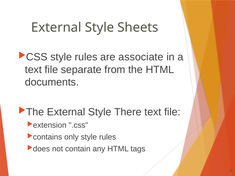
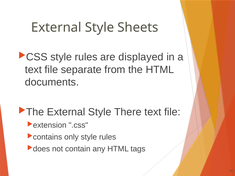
associate: associate -> displayed (141, 57)
